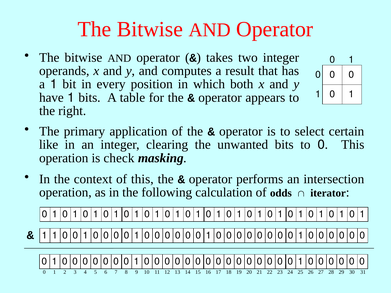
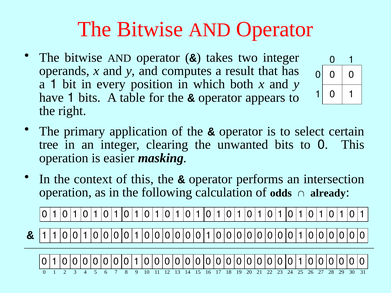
like: like -> tree (49, 145)
check: check -> easier (119, 158)
iterator: iterator -> already (328, 193)
